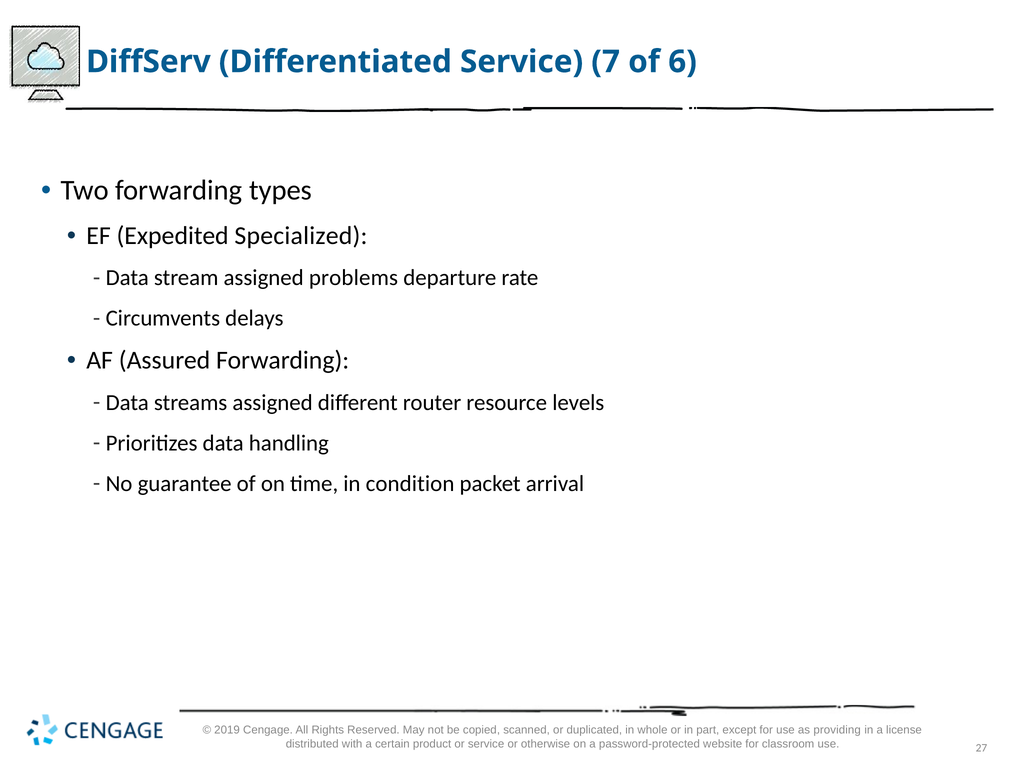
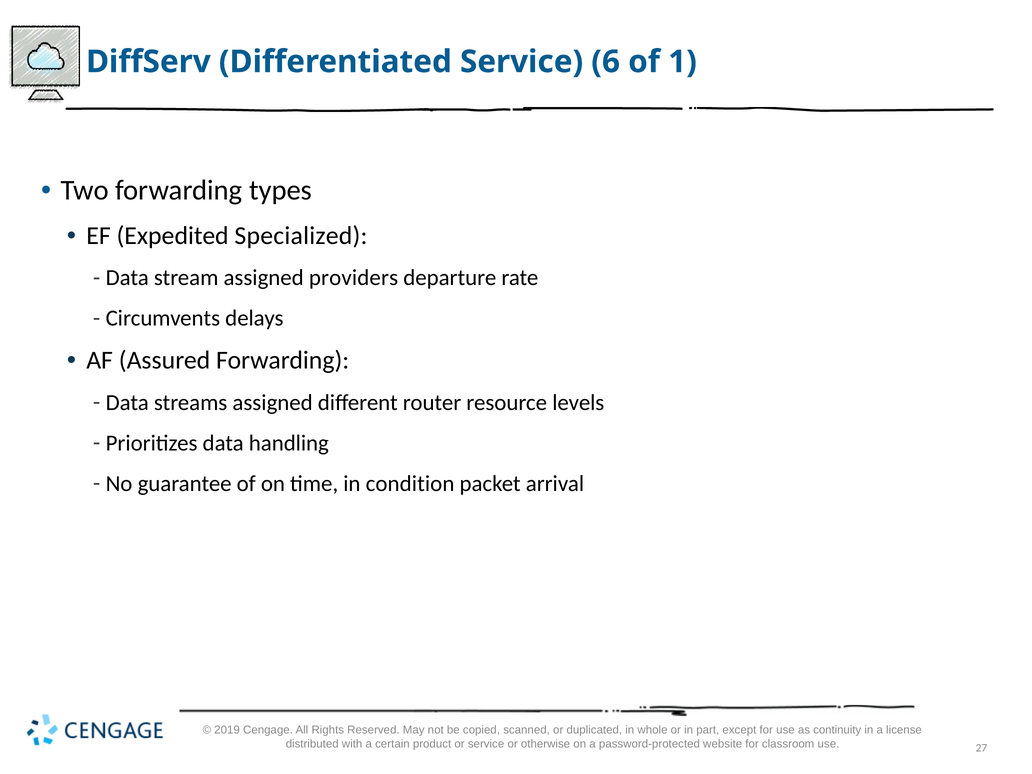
7: 7 -> 6 (606, 62)
6: 6 -> 1 (683, 62)
problems: problems -> providers (353, 278)
providing: providing -> continuity (837, 730)
